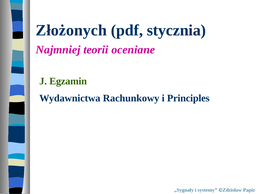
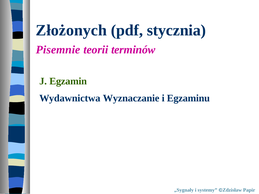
Najmniej: Najmniej -> Pisemnie (58, 50)
oceniane: oceniane -> terminów (133, 50)
Rachunkowy: Rachunkowy -> Wyznaczanie (131, 98)
Principles: Principles -> Egzaminu (188, 98)
